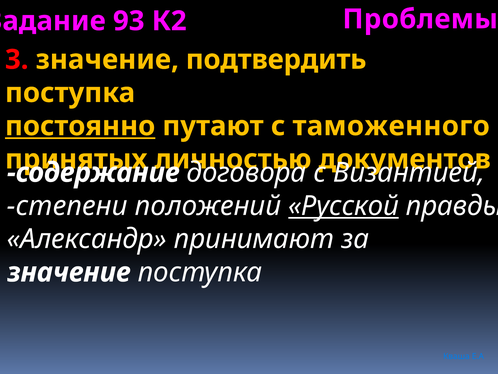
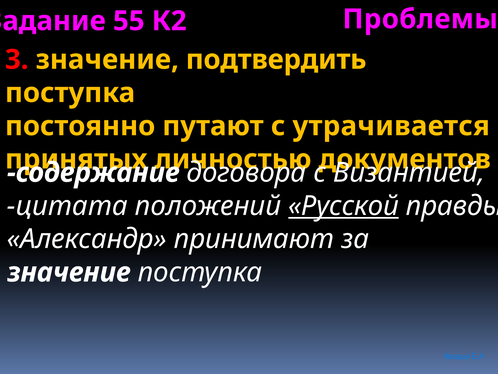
93: 93 -> 55 (129, 21)
постоянно underline: present -> none (80, 126)
таможенного: таможенного -> утрачивается (391, 126)
степени: степени -> цитата (67, 206)
